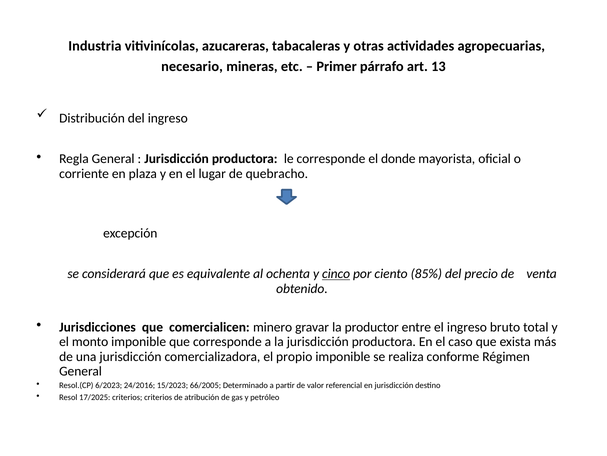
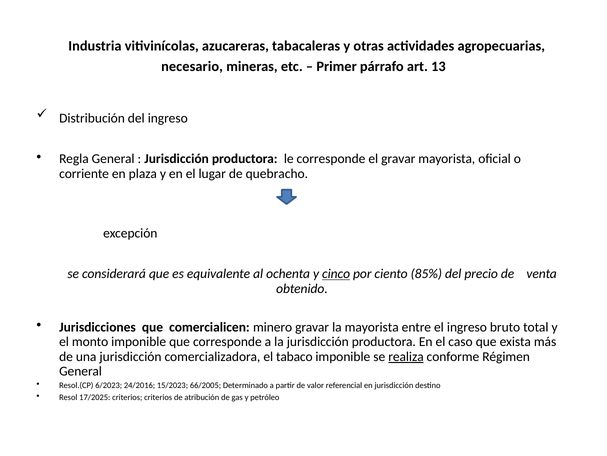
el donde: donde -> gravar (398, 159)
la productor: productor -> mayorista (372, 327)
propio: propio -> tabaco (294, 356)
realiza underline: none -> present (406, 356)
